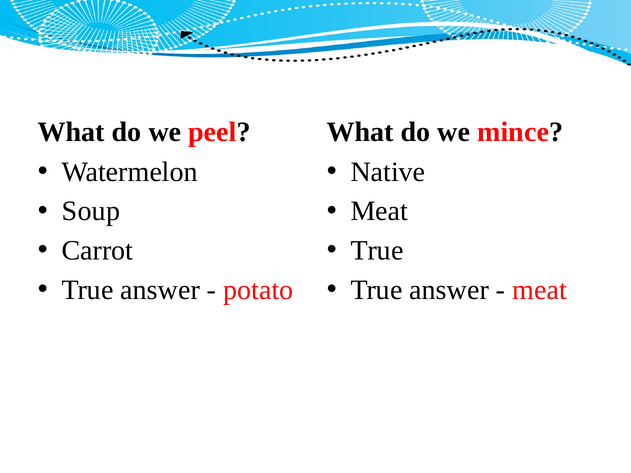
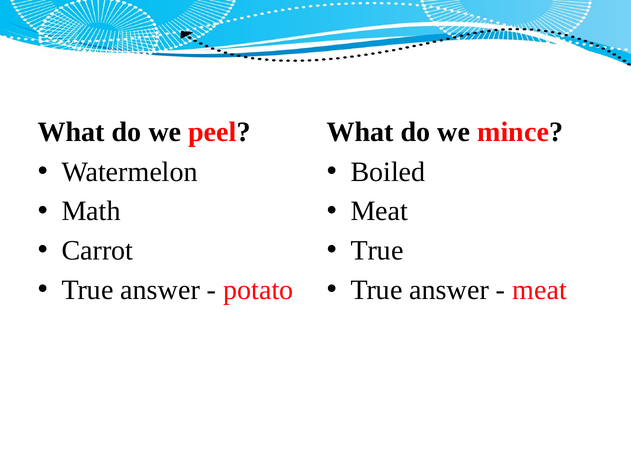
Native: Native -> Boiled (388, 172)
Soup: Soup -> Math (91, 211)
